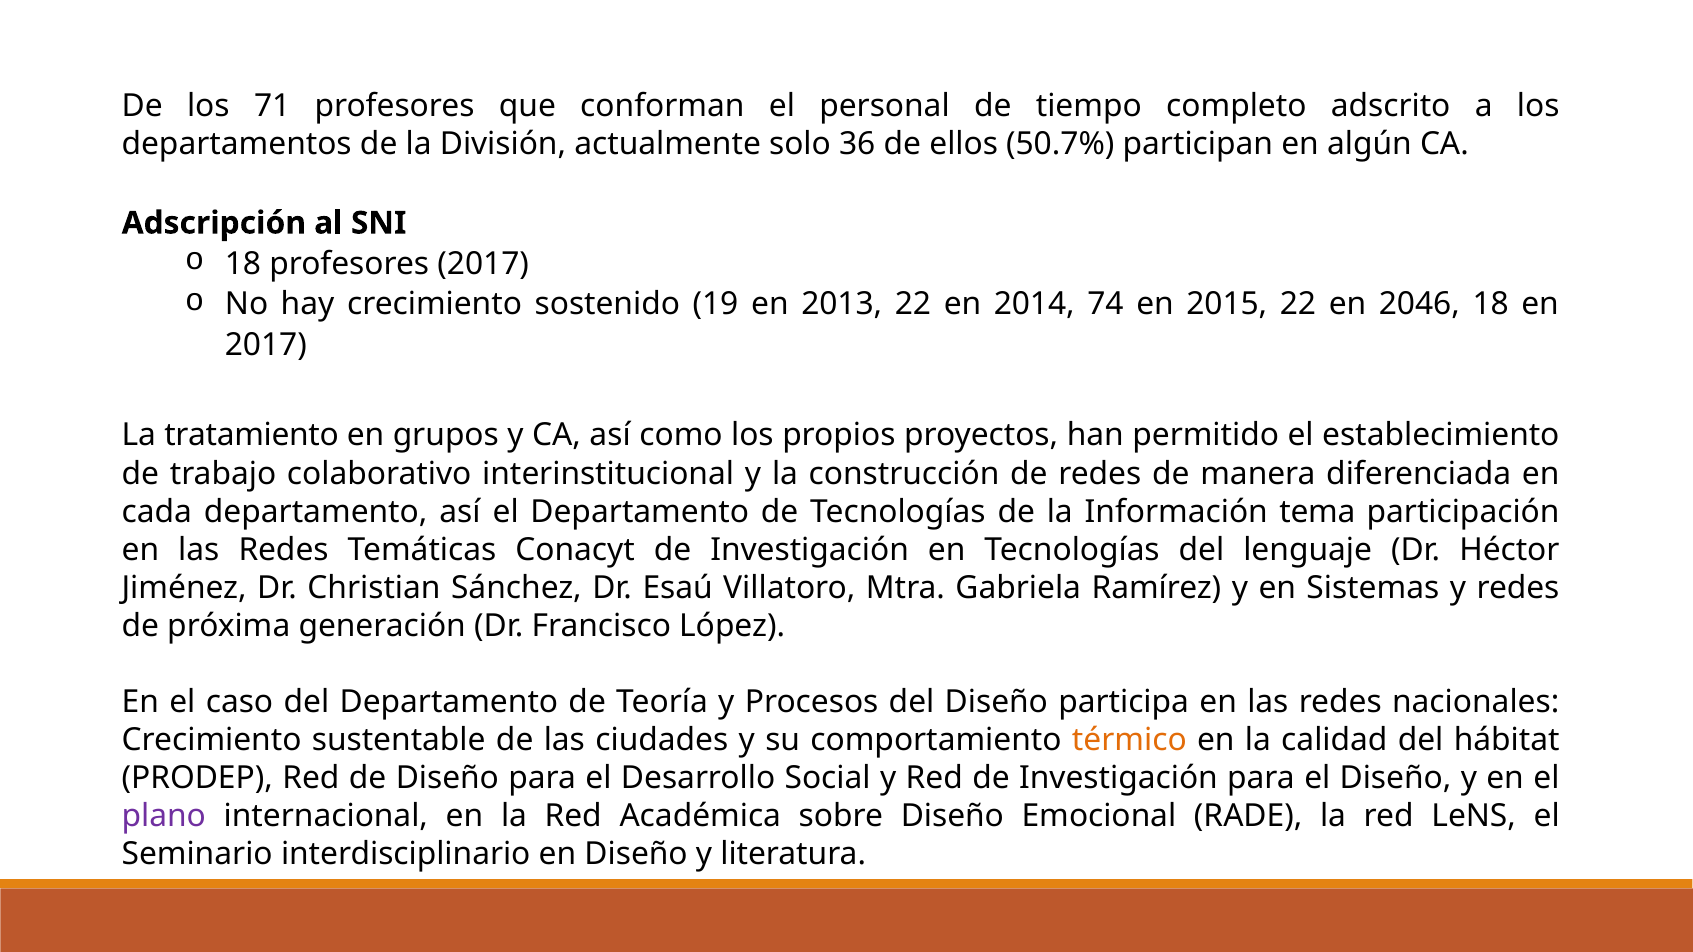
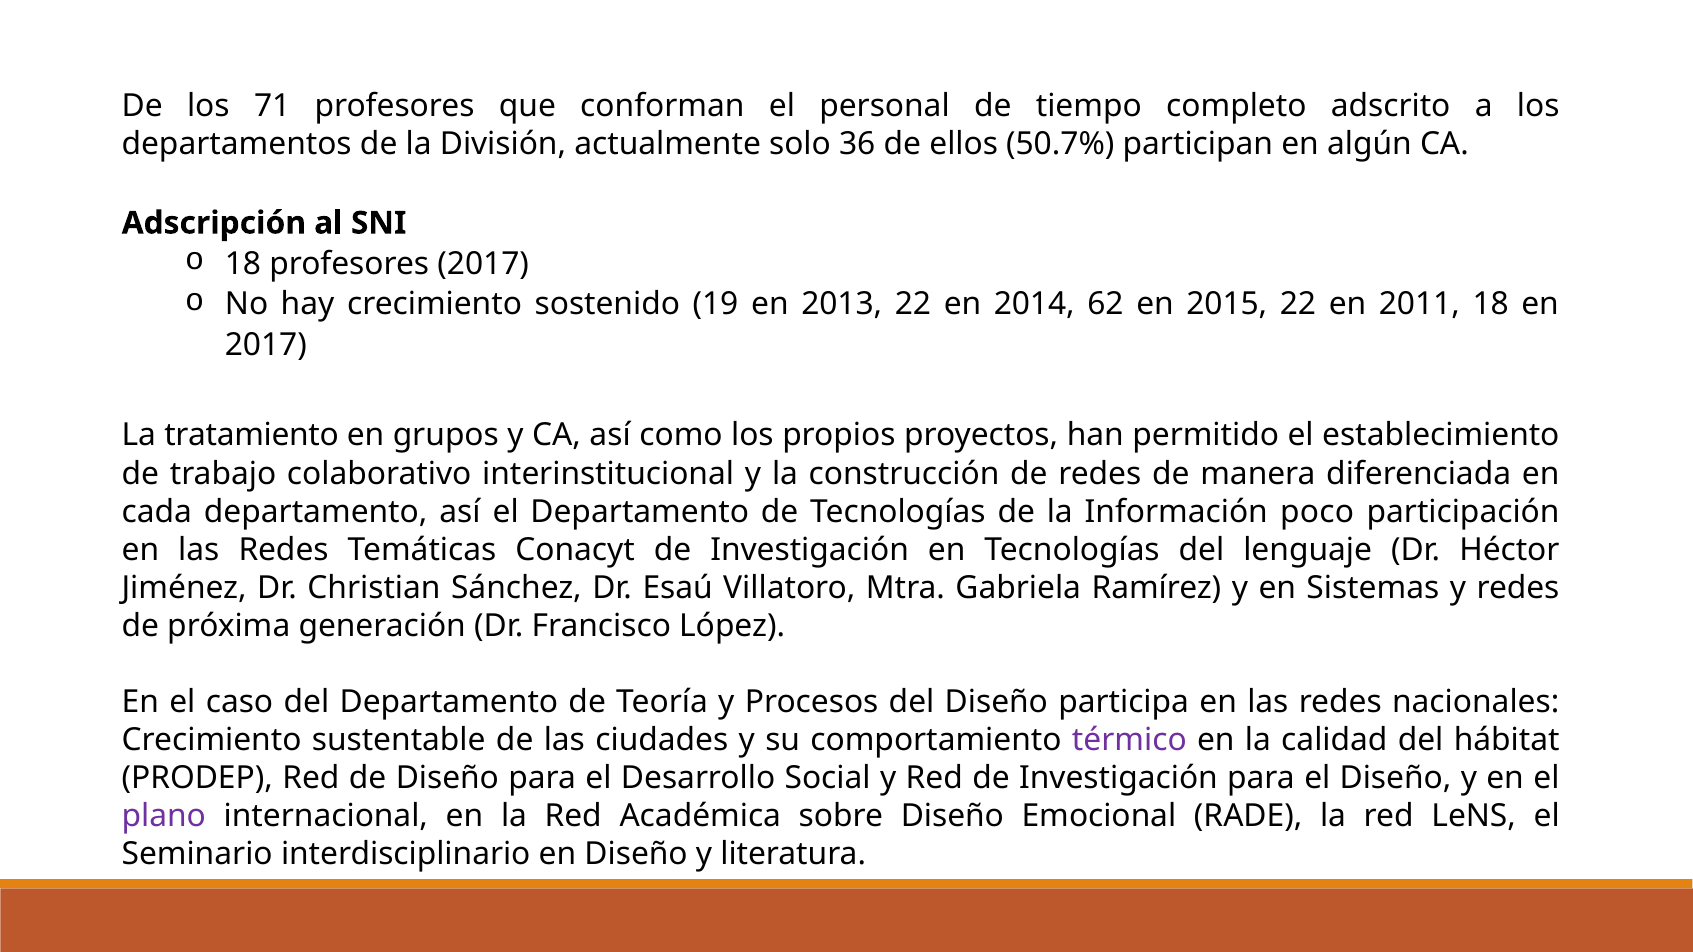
74: 74 -> 62 (1105, 305)
2046: 2046 -> 2011 (1419, 305)
tema: tema -> poco (1317, 512)
térmico colour: orange -> purple (1129, 740)
